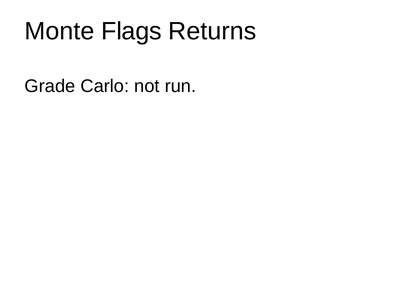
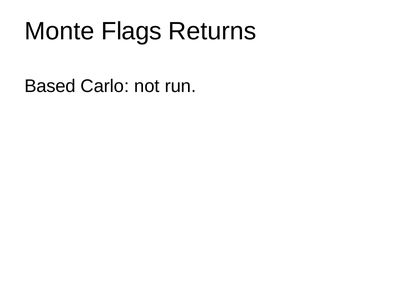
Grade: Grade -> Based (50, 86)
